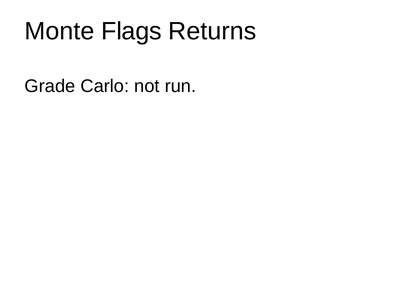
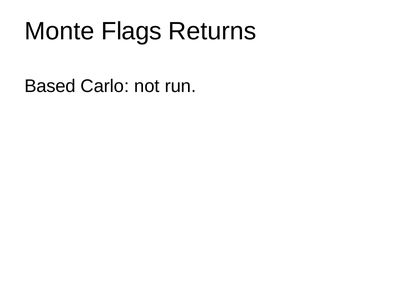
Grade: Grade -> Based (50, 86)
